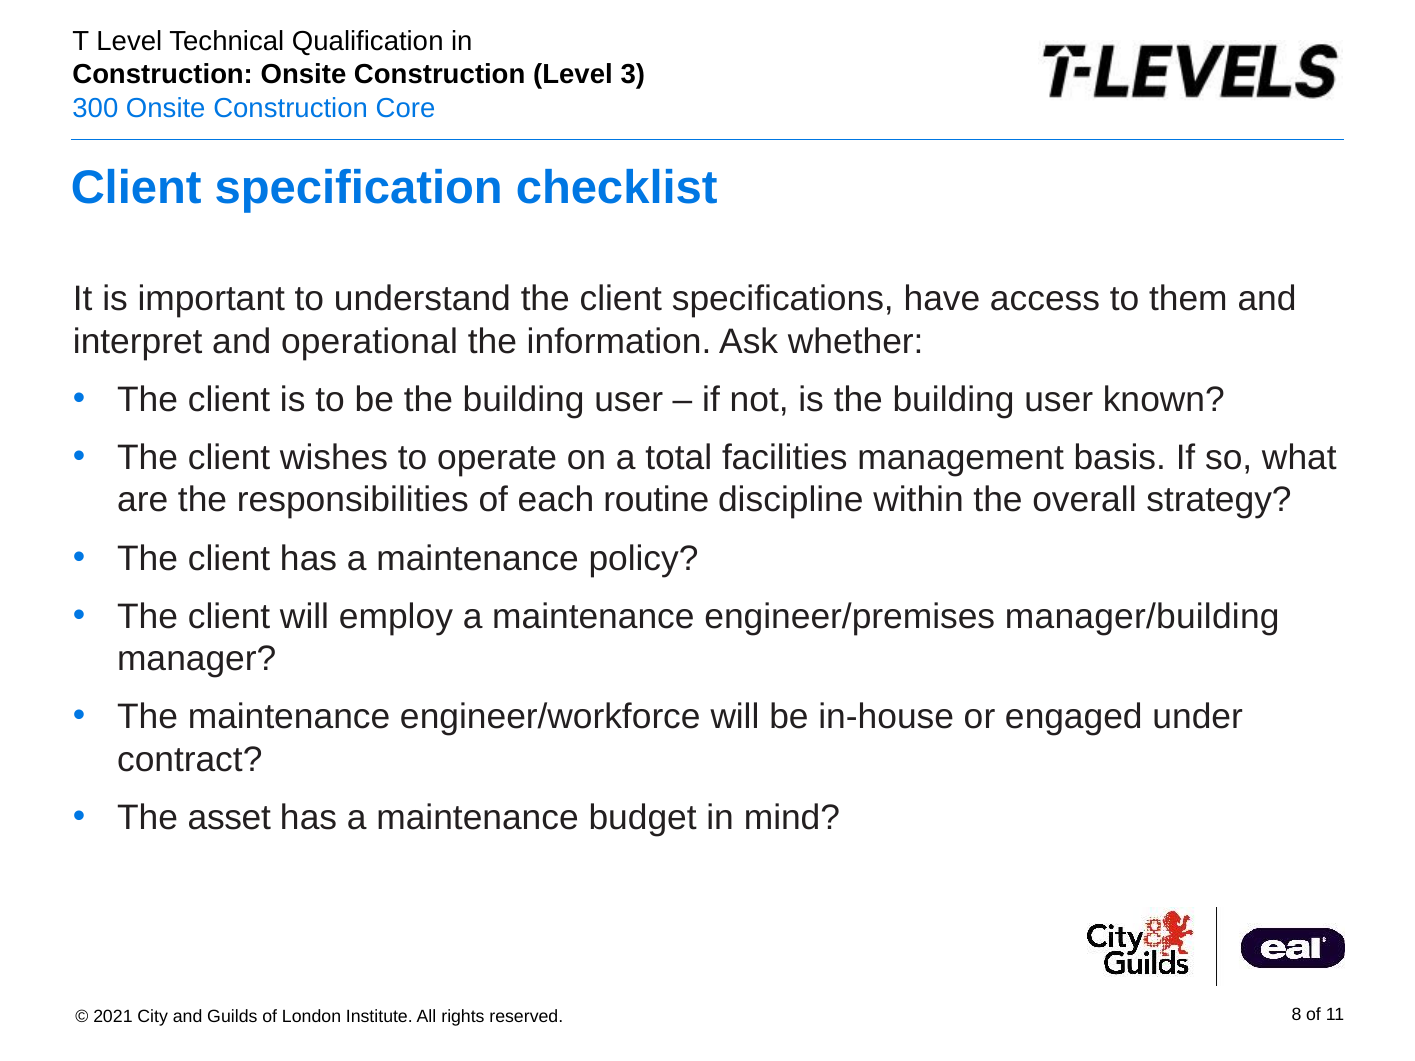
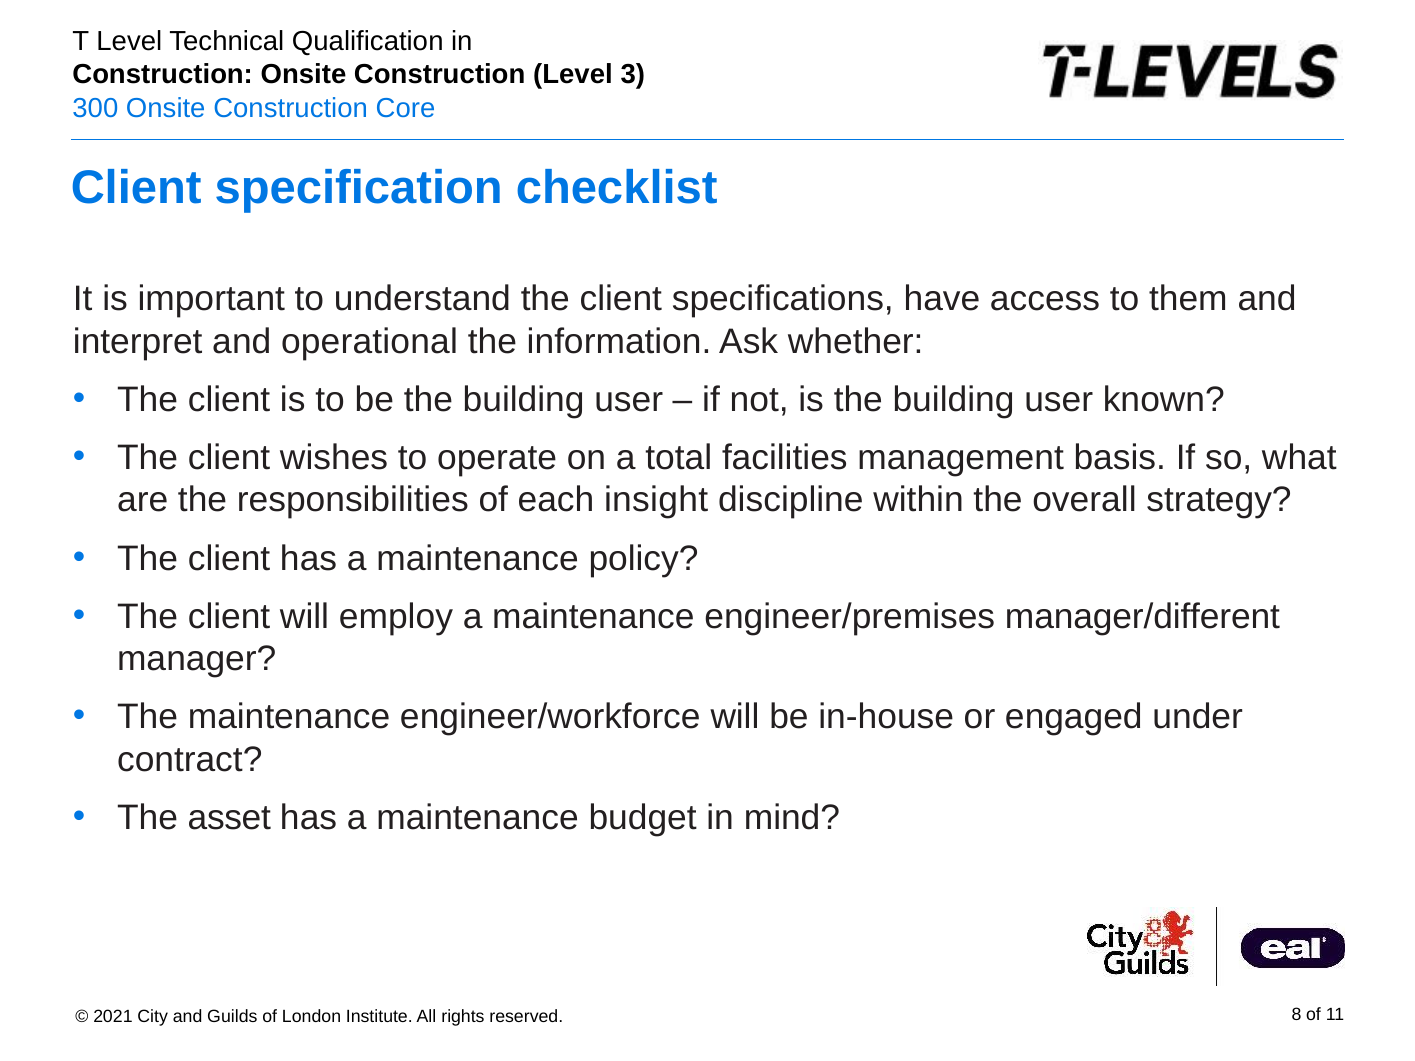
routine: routine -> insight (656, 500)
manager/building: manager/building -> manager/different (1142, 617)
